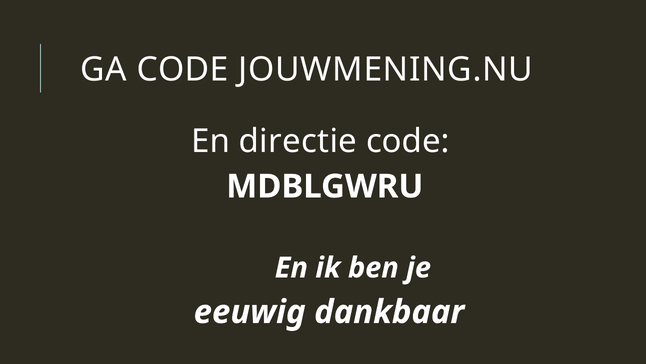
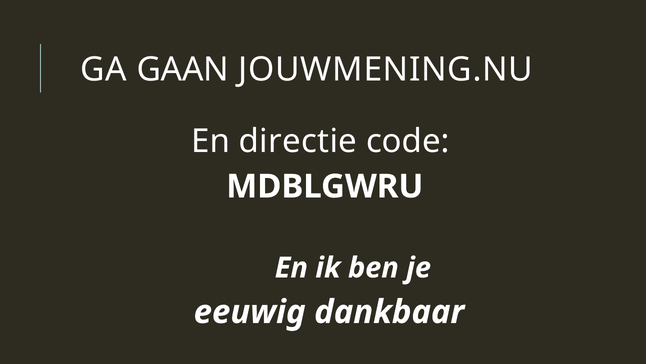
GA CODE: CODE -> GAAN (183, 69)
